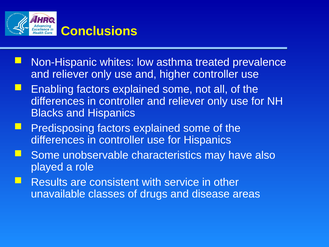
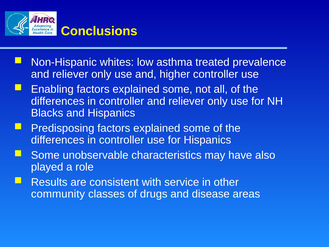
unavailable: unavailable -> community (58, 194)
